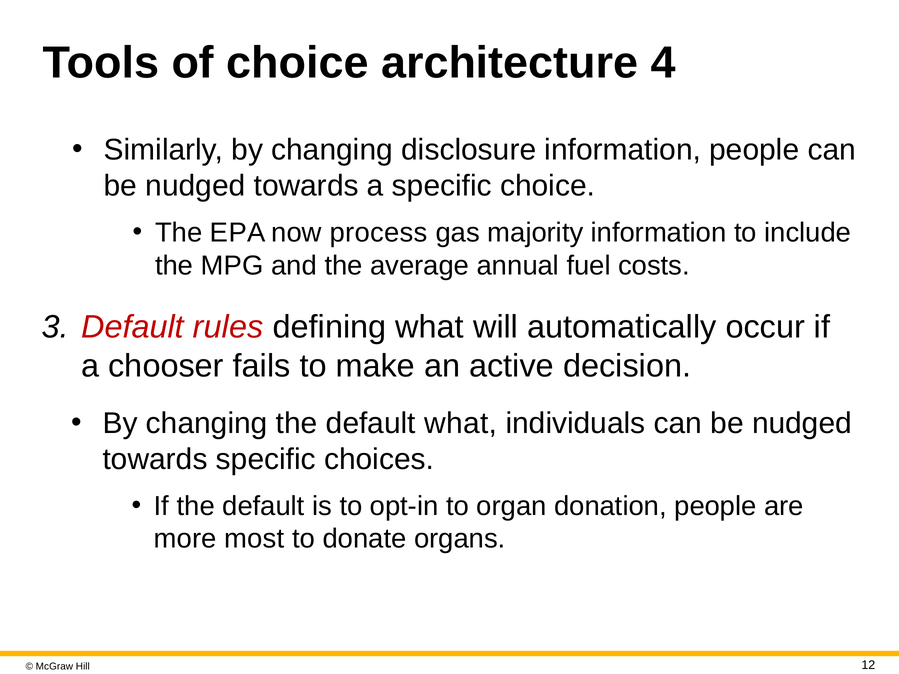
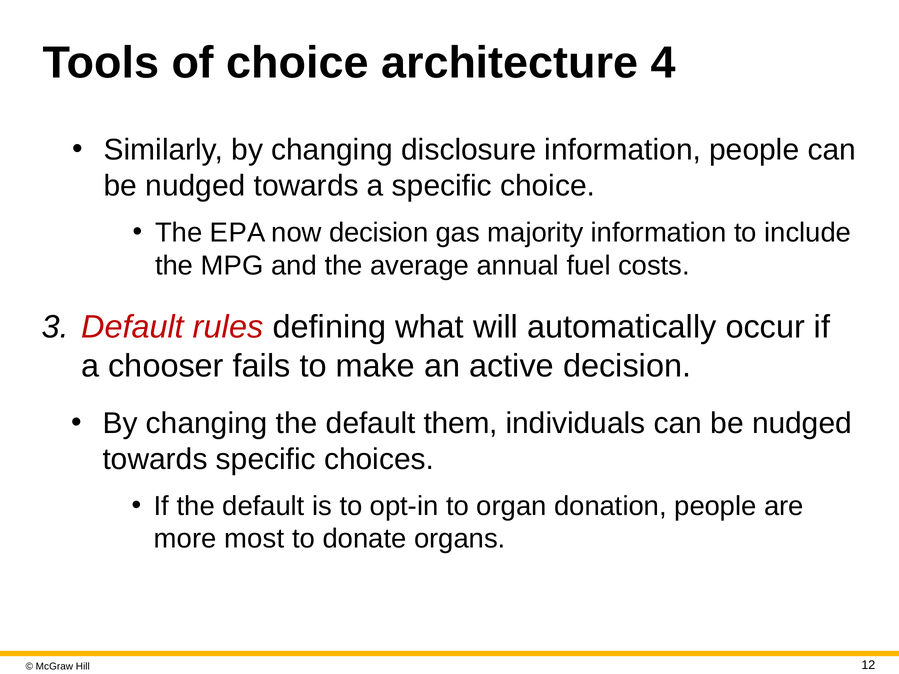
now process: process -> decision (379, 233)
default what: what -> them (461, 424)
